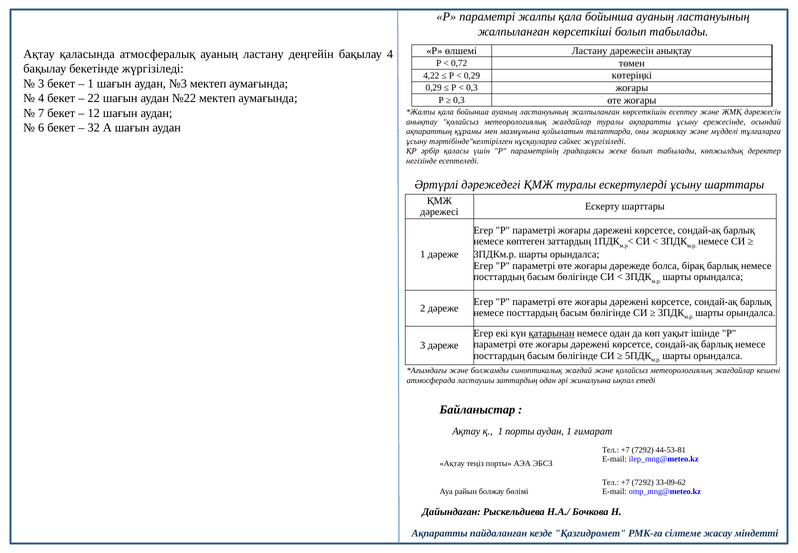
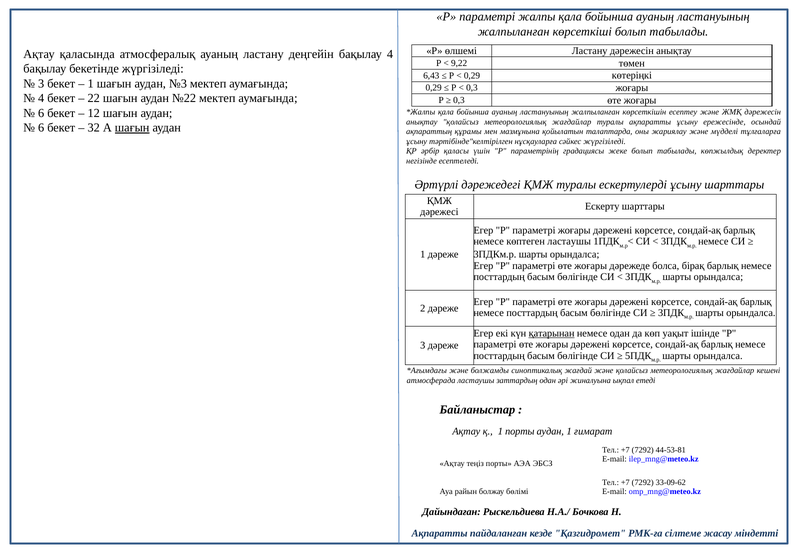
0,72: 0,72 -> 9,22 (459, 63)
4,22: 4,22 -> 6,43 (431, 75)
7: 7 -> 6 (41, 113)
шағын underline: none -> present (132, 128)
көптеген заттардың: заттардың -> ластаушы (569, 241)
